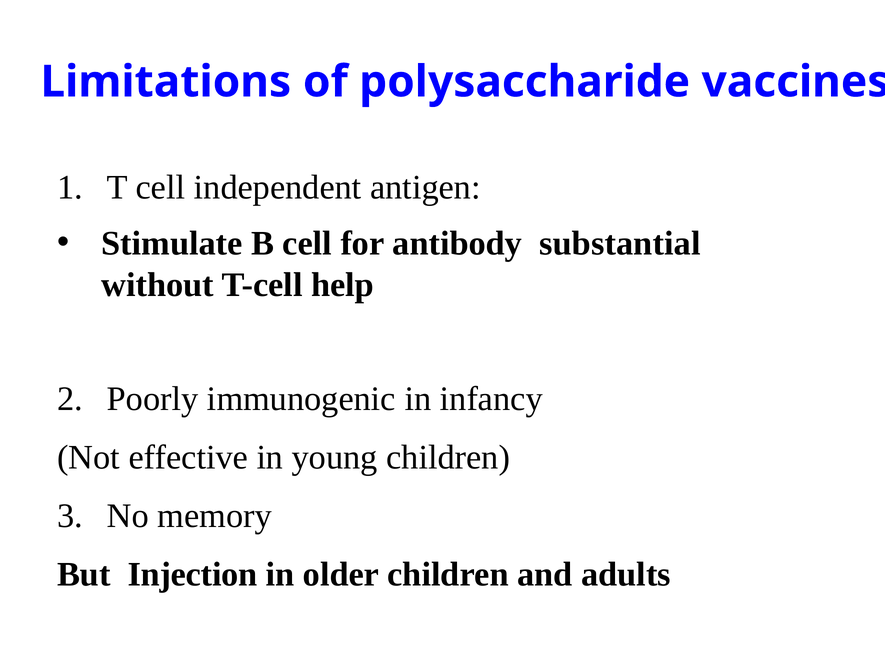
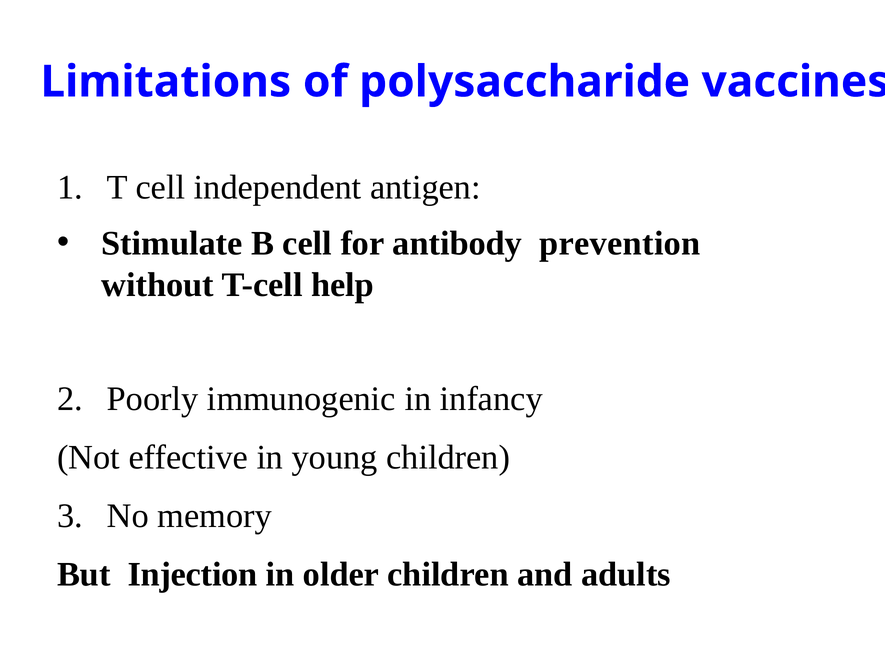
substantial: substantial -> prevention (620, 244)
